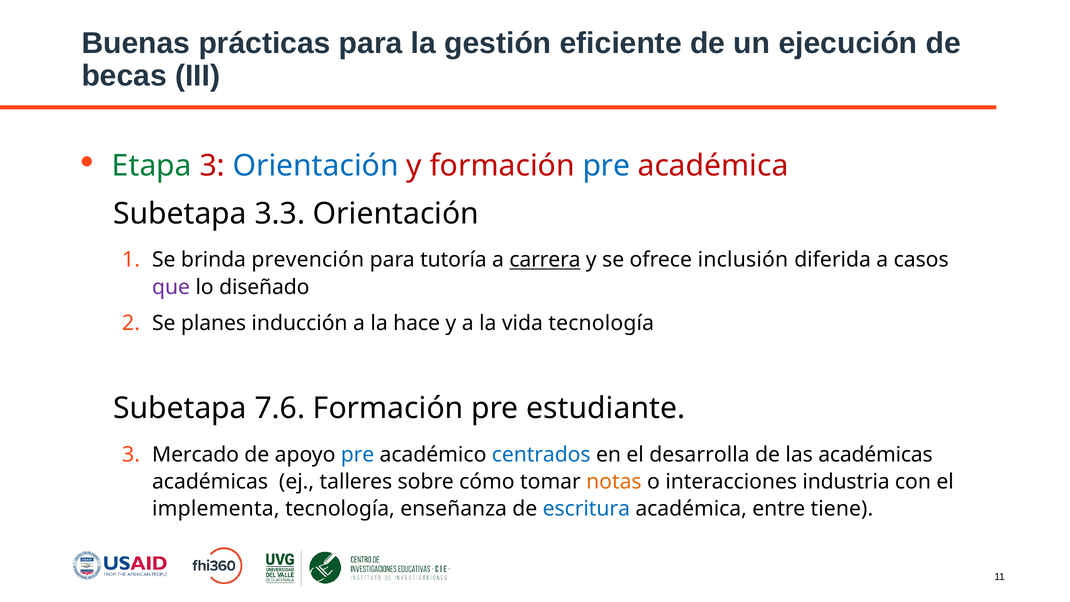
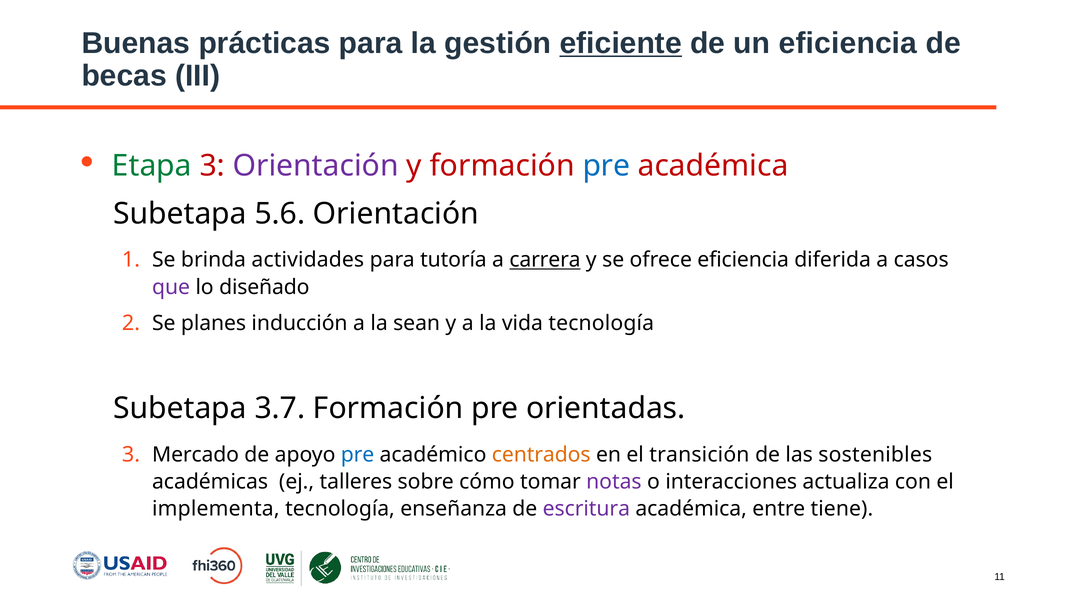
eficiente underline: none -> present (621, 43)
un ejecución: ejecución -> eficiencia (848, 43)
Orientación colour: blue -> purple (316, 166)
3.3: 3.3 -> 5.6 (280, 214)
prevención: prevención -> actividades (308, 260)
ofrece inclusión: inclusión -> eficiencia (743, 260)
hace: hace -> sean (417, 323)
7.6: 7.6 -> 3.7 (280, 408)
estudiante: estudiante -> orientadas (606, 408)
centrados colour: blue -> orange (541, 455)
desarrolla: desarrolla -> transición (699, 455)
las académicas: académicas -> sostenibles (875, 455)
notas colour: orange -> purple (614, 482)
industria: industria -> actualiza (846, 482)
escritura colour: blue -> purple (586, 509)
